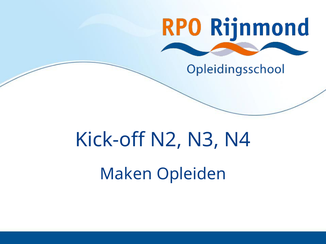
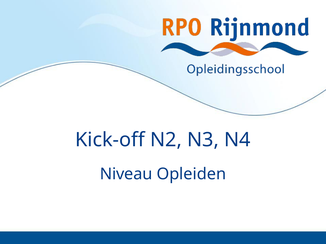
Maken: Maken -> Niveau (126, 174)
